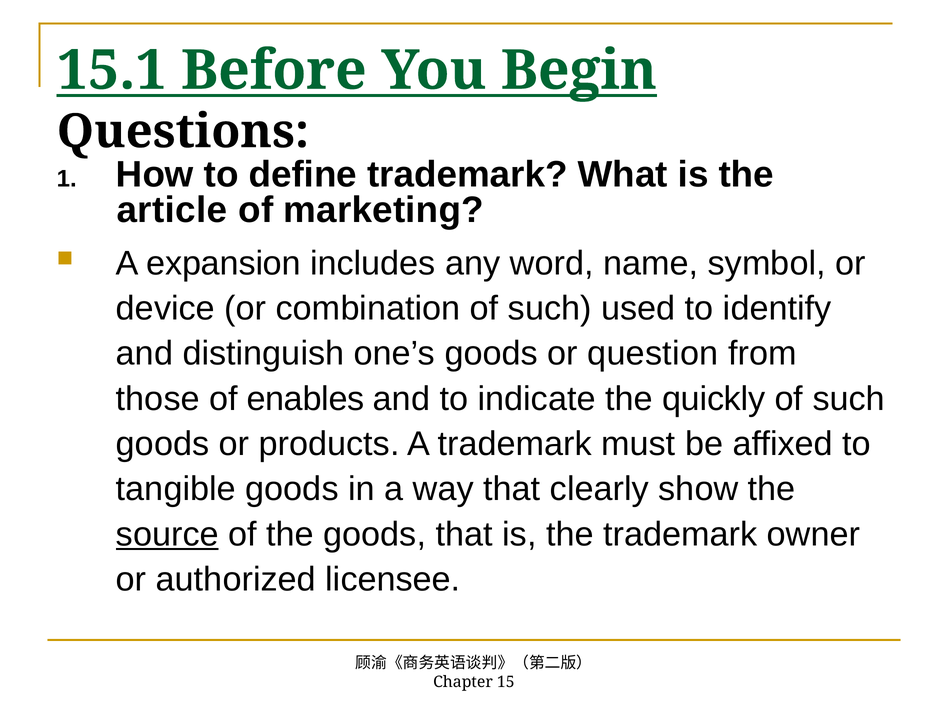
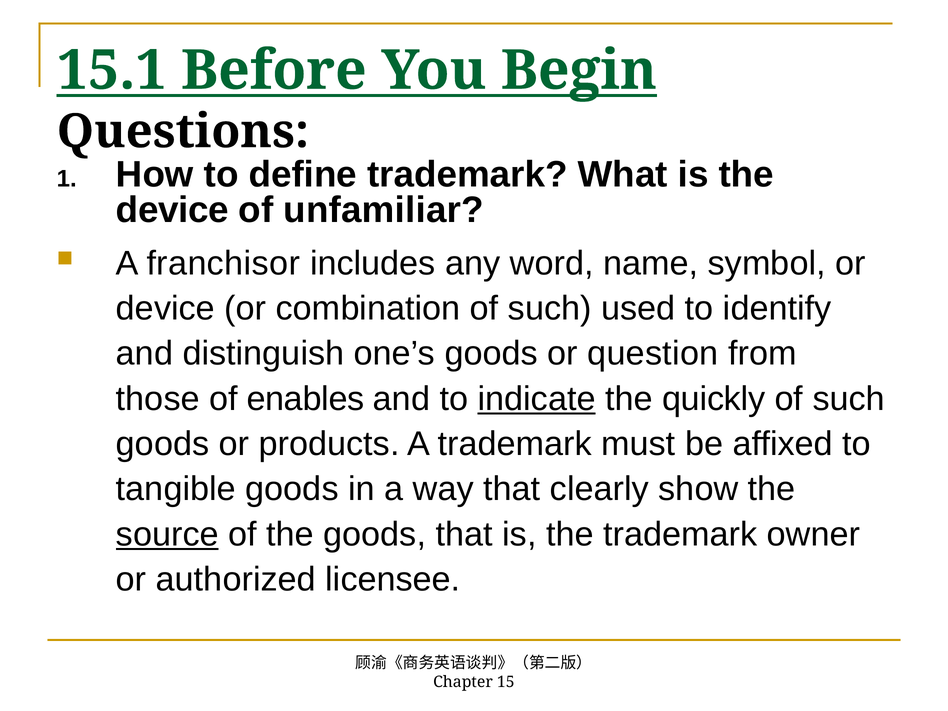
article: article -> device (172, 210)
marketing: marketing -> unfamiliar (384, 210)
expansion: expansion -> franchisor (223, 263)
indicate underline: none -> present (537, 399)
